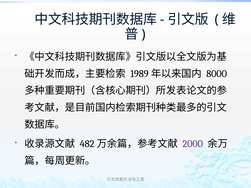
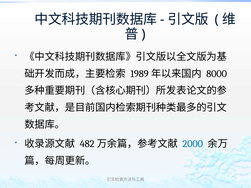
2000 colour: purple -> blue (193, 144)
